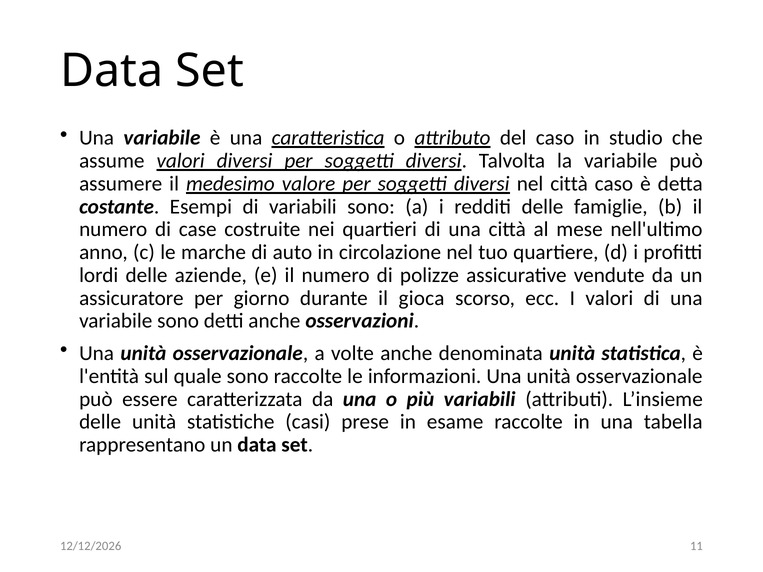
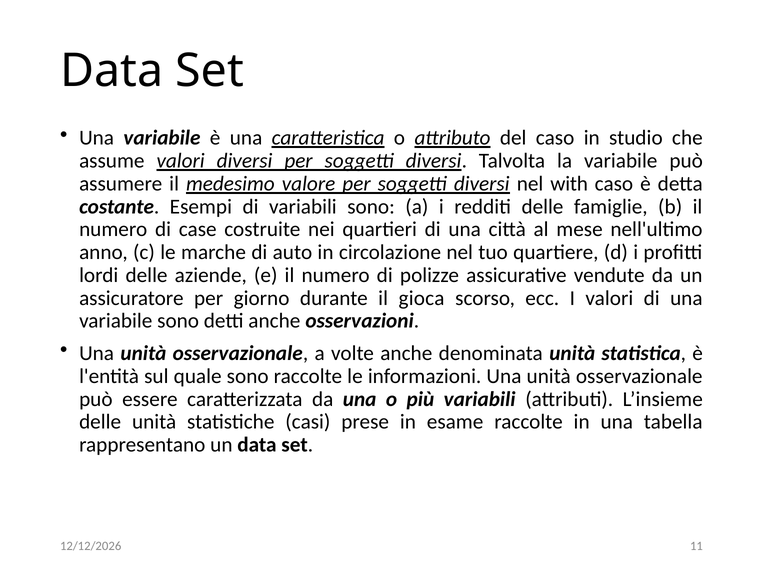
nel città: città -> with (569, 184)
